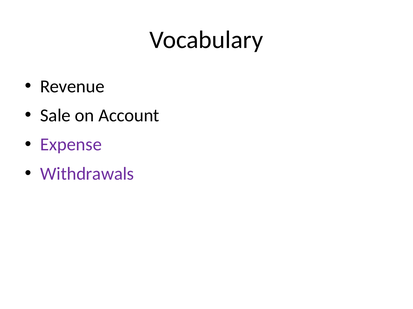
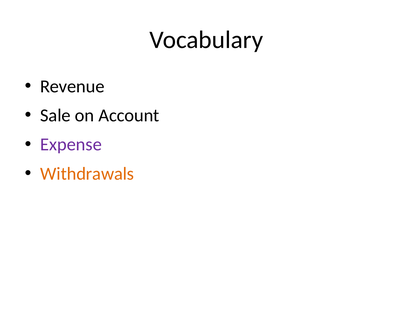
Withdrawals colour: purple -> orange (87, 174)
